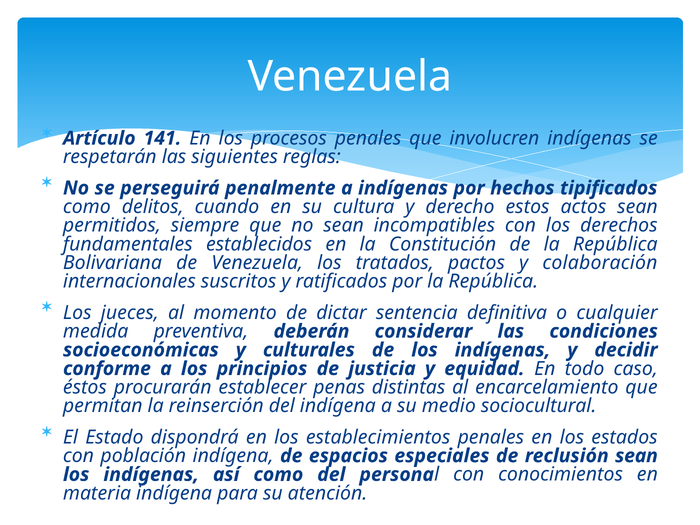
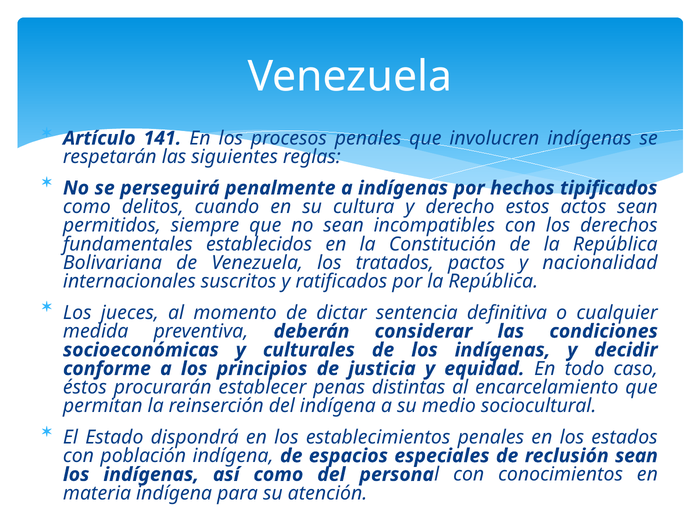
colaboración: colaboración -> nacionalidad (600, 263)
